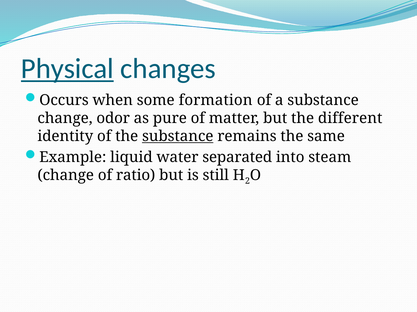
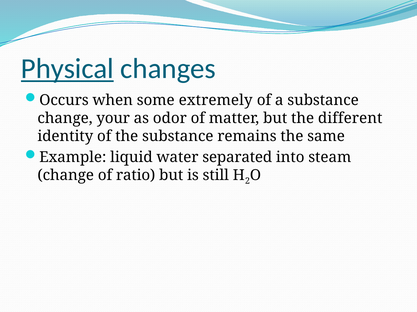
formation: formation -> extremely (216, 100)
odor: odor -> your (113, 118)
pure: pure -> odor (170, 118)
substance underline: present -> none (178, 137)
